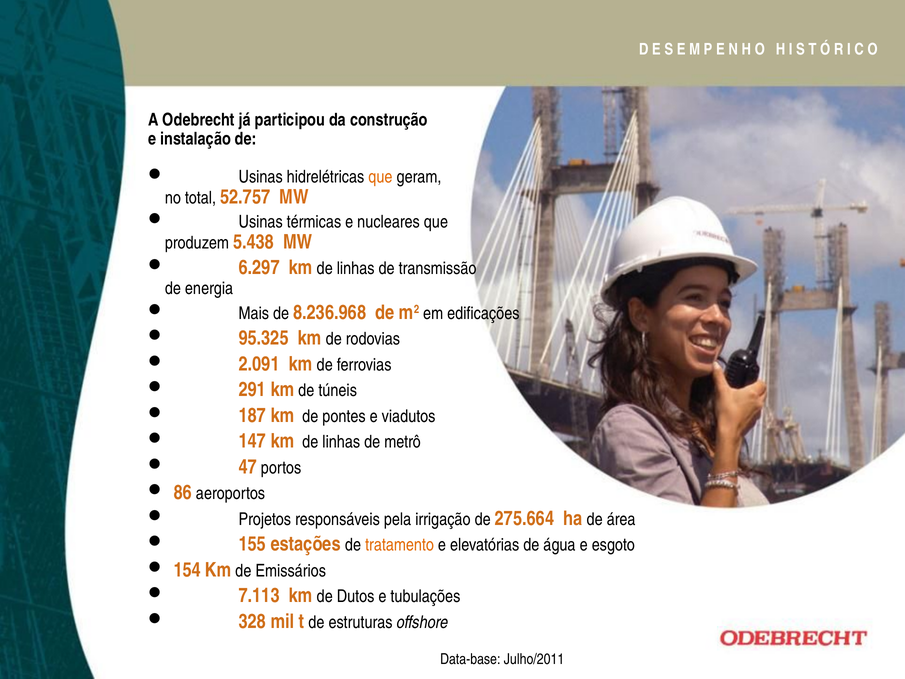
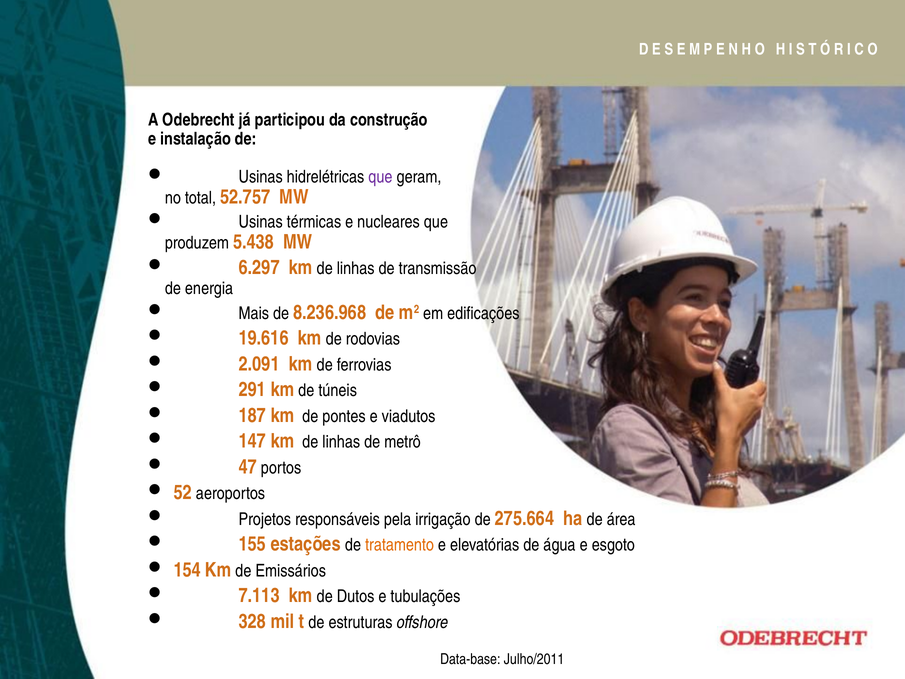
que colour: orange -> purple (380, 177)
95.325: 95.325 -> 19.616 (264, 338)
86: 86 -> 52 (183, 493)
